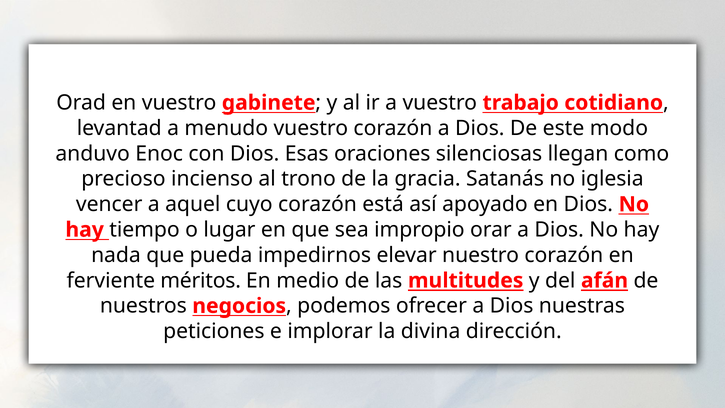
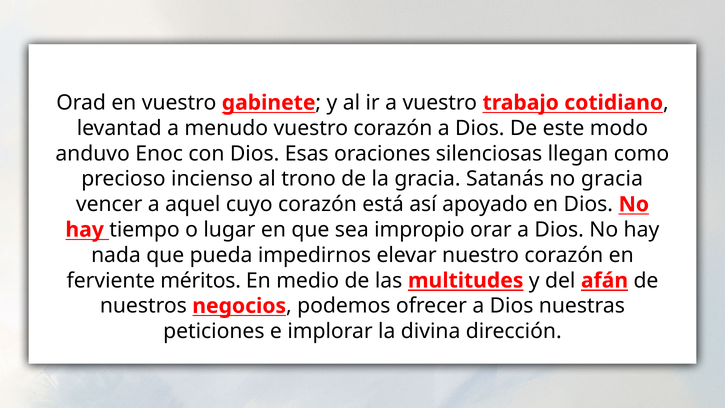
no iglesia: iglesia -> gracia (612, 179)
